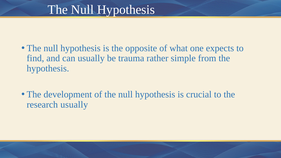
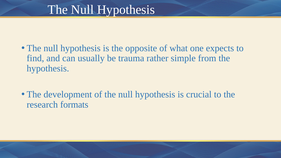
research usually: usually -> formats (74, 105)
